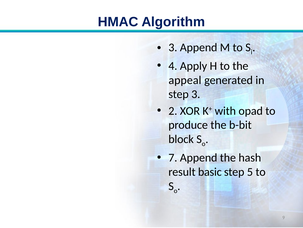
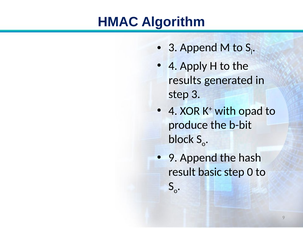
appeal: appeal -> results (185, 80)
2: 2 -> 4 (173, 111)
7: 7 -> 9 (173, 157)
5: 5 -> 0 (250, 171)
